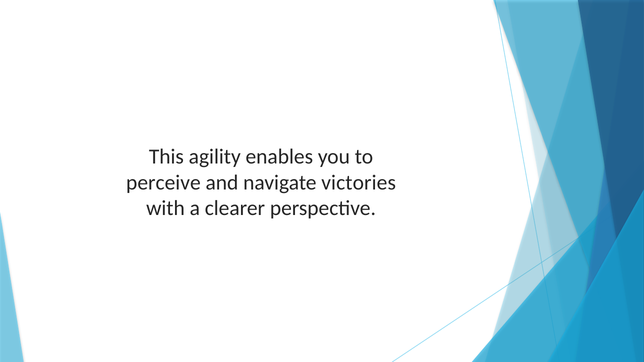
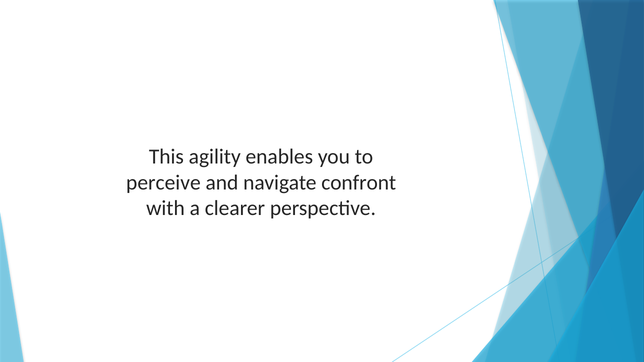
victories: victories -> confront (359, 183)
